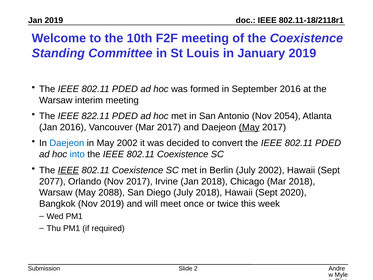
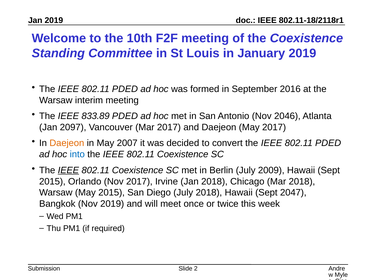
822.11: 822.11 -> 833.89 (96, 116)
2054: 2054 -> 2046 (287, 116)
Jan 2016: 2016 -> 2097 (73, 127)
May underline: present -> none (249, 127)
Daejeon colour: blue -> orange (67, 143)
May 2002: 2002 -> 2007 (127, 143)
July 2002: 2002 -> 2009 (271, 170)
2077: 2077 -> 2015 (52, 181)
May 2088: 2088 -> 2015 (112, 192)
2020: 2020 -> 2047 (293, 192)
